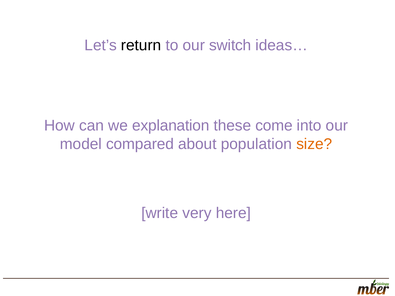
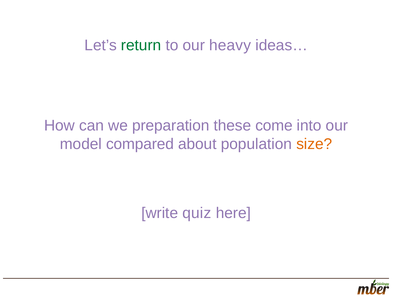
return colour: black -> green (141, 45)
switch: switch -> heavy (230, 45)
explanation: explanation -> preparation (171, 126)
very: very -> quiz (197, 213)
